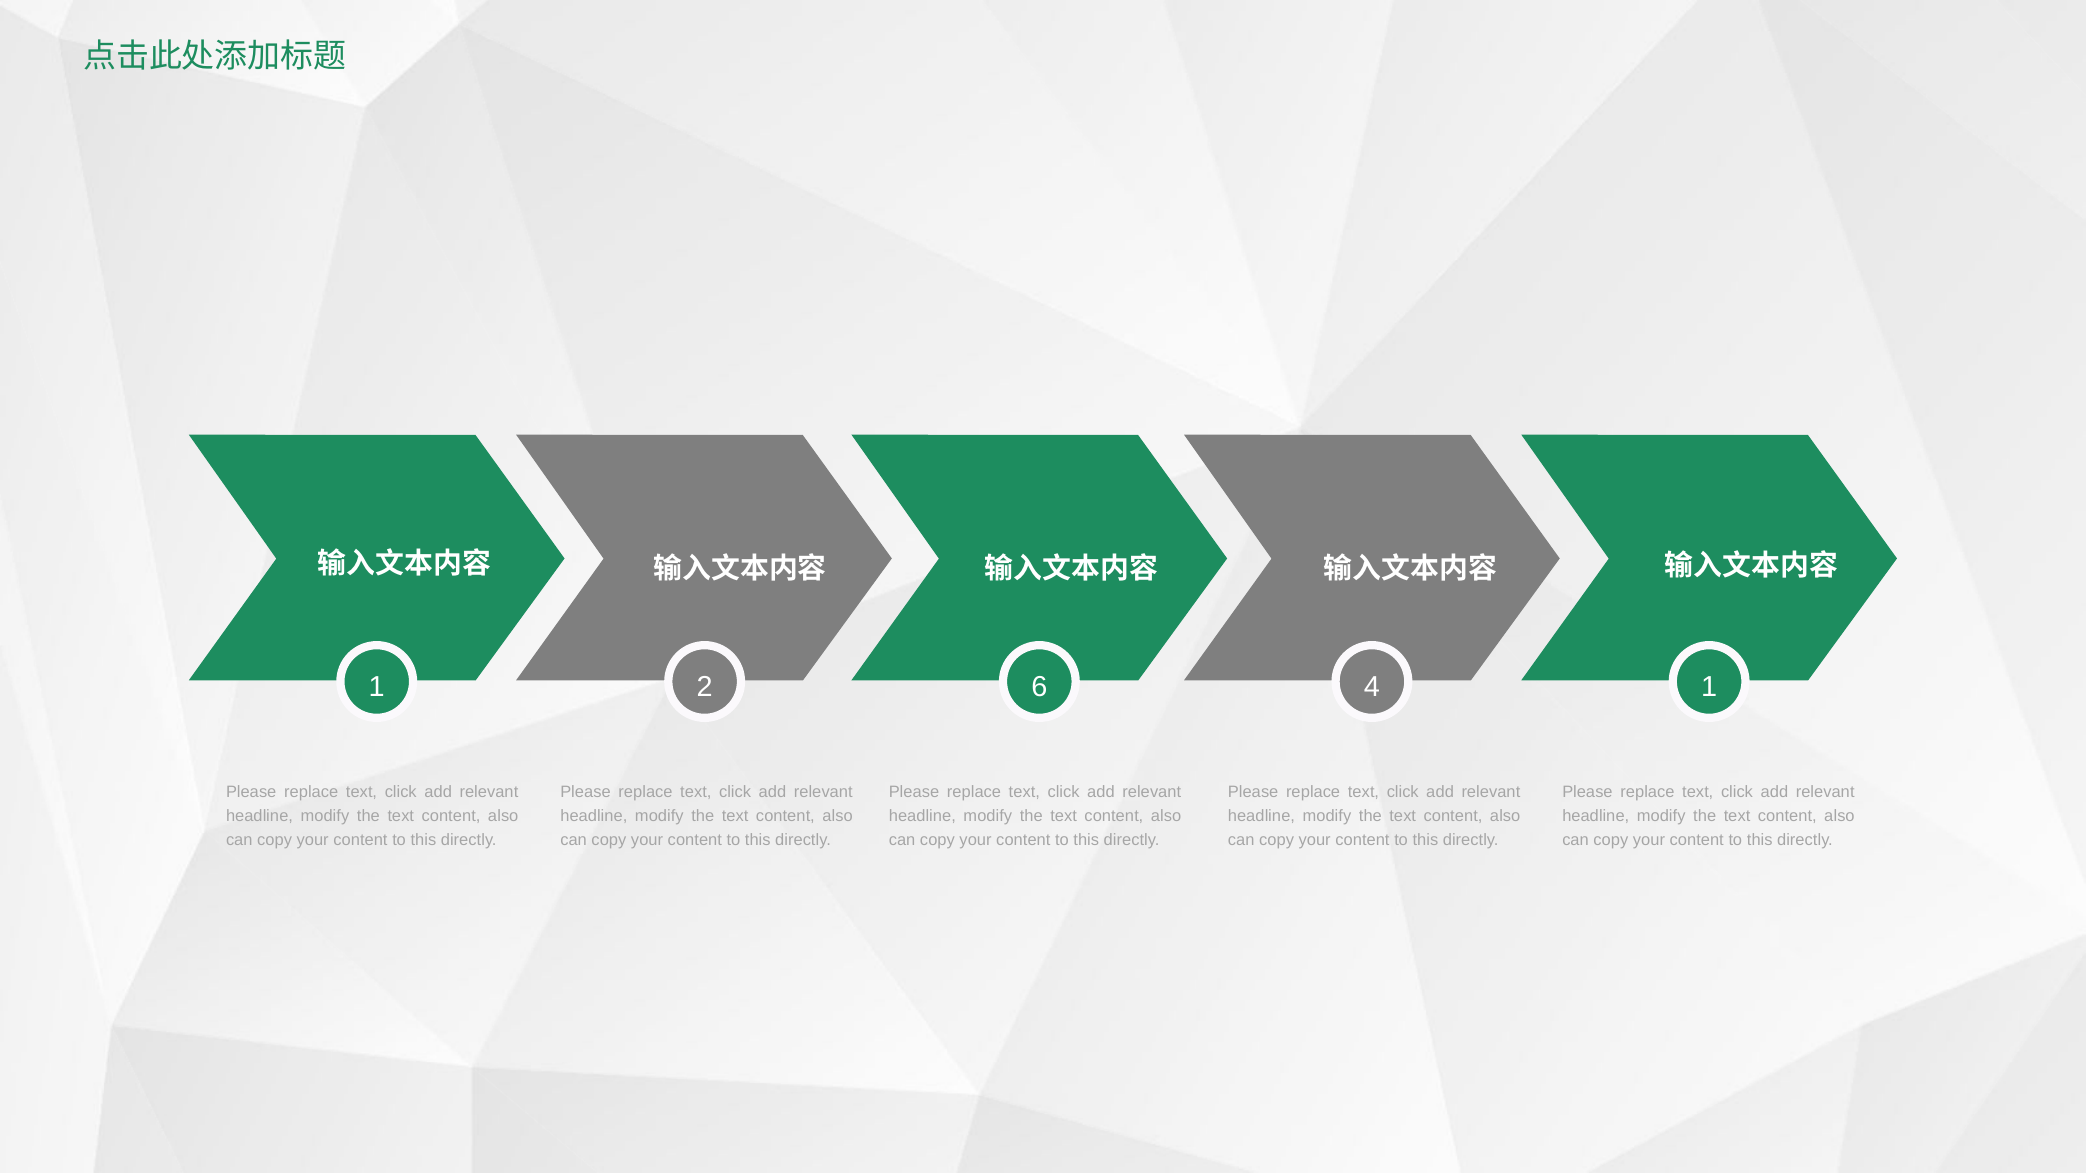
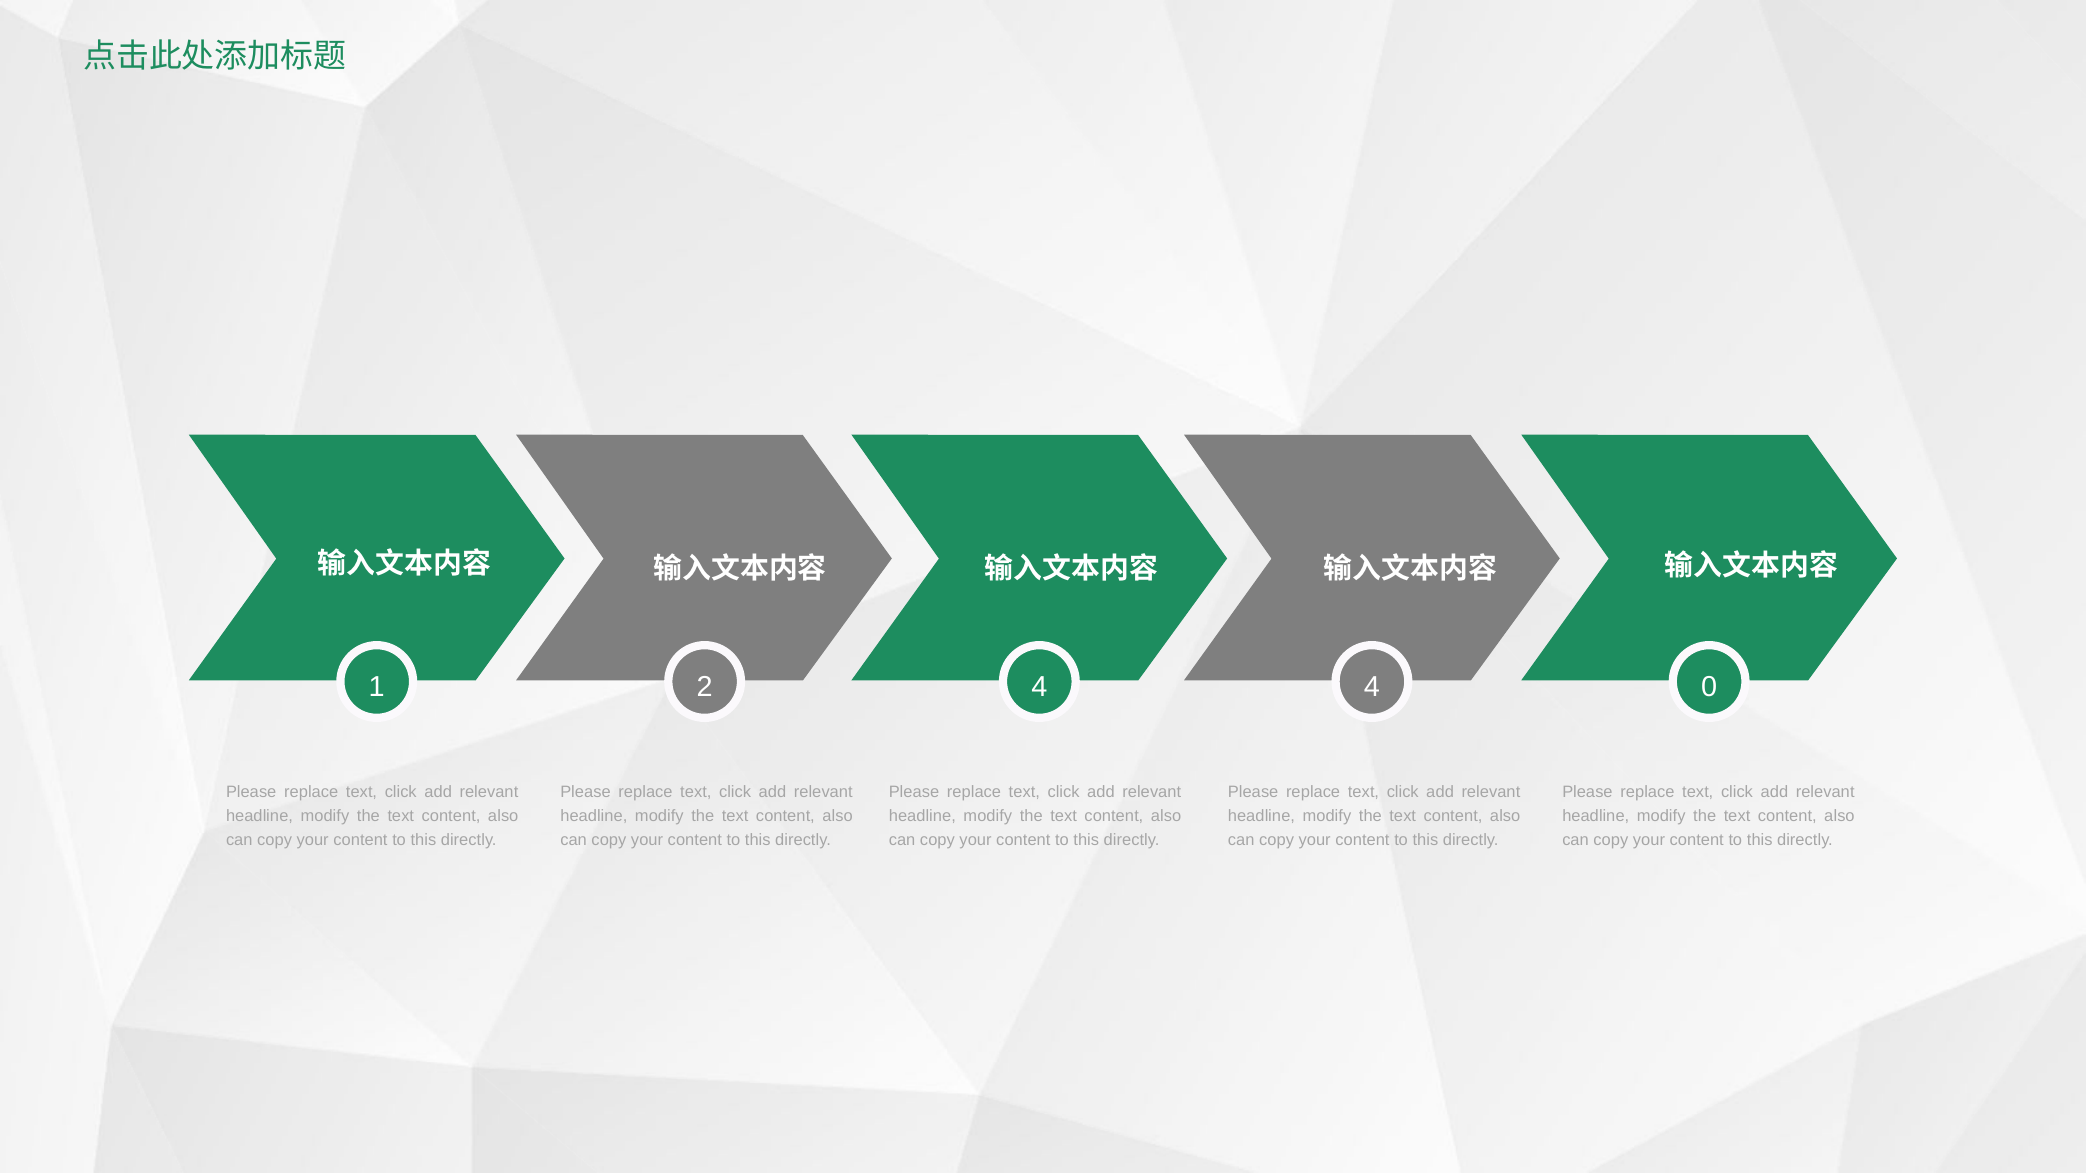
2 6: 6 -> 4 (1039, 687)
4 1: 1 -> 0 (1709, 687)
